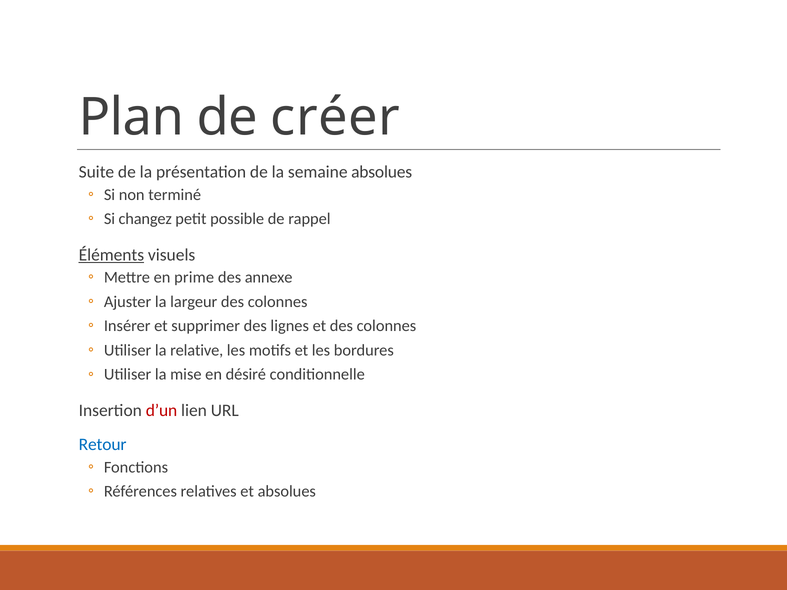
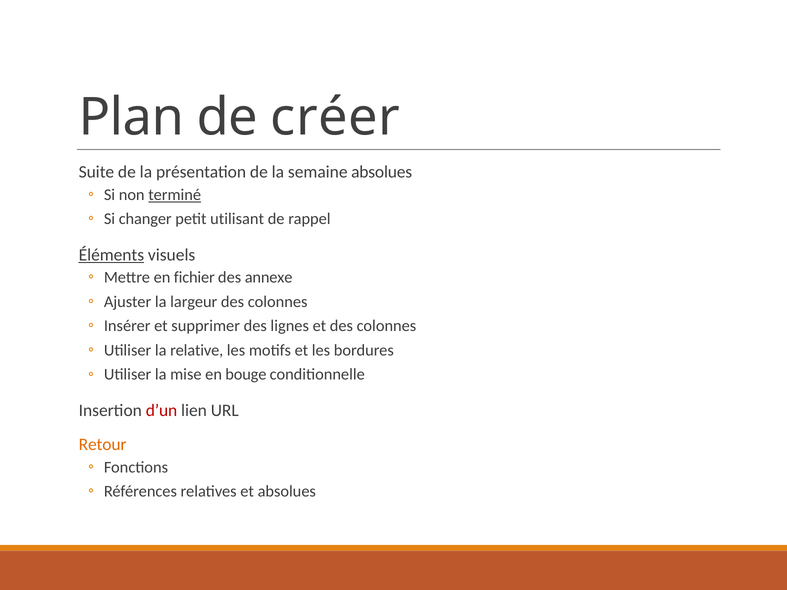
terminé underline: none -> present (175, 195)
changez: changez -> changer (145, 219)
possible: possible -> utilisant (237, 219)
prime: prime -> fichier (194, 278)
désiré: désiré -> bouge (246, 375)
Retour colour: blue -> orange (103, 445)
